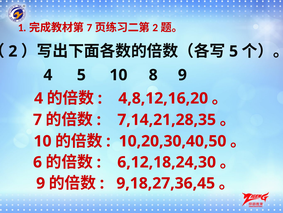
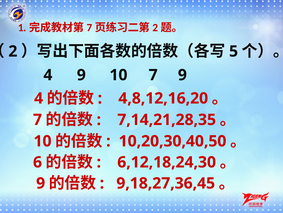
4 5: 5 -> 9 (81, 75)
10 8: 8 -> 7 (153, 75)
